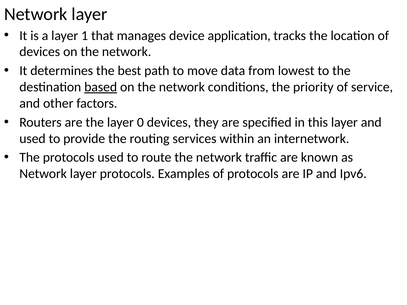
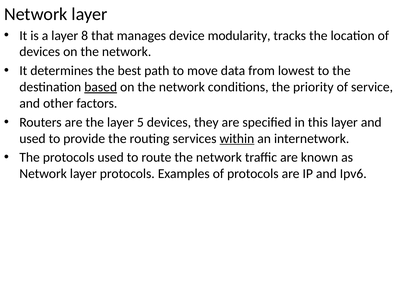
1: 1 -> 8 (85, 36)
application: application -> modularity (239, 36)
0: 0 -> 5 (140, 122)
within underline: none -> present (237, 139)
